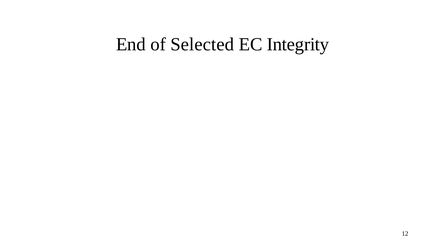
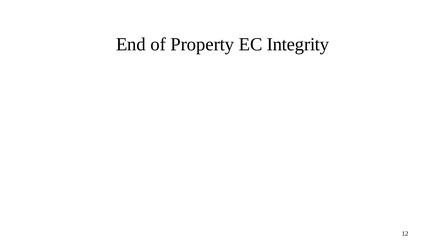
Selected: Selected -> Property (202, 44)
